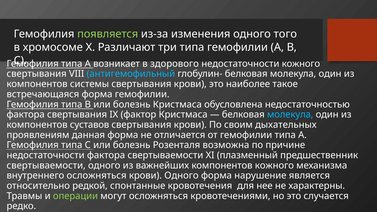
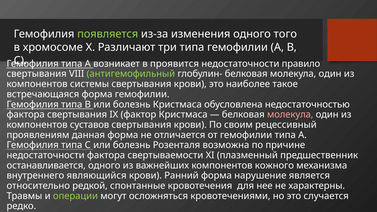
здорового: здорового -> проявится (175, 64)
недостаточности кожного: кожного -> правило (301, 64)
антигемофильный colour: light blue -> light green (131, 74)
молекула colour: light blue -> pink (290, 115)
дыхательных: дыхательных -> рецессивный (286, 125)
свертываемости: свертываемости -> останавливается (46, 165)
внутреннего осложняться: осложняться -> являющийся (97, 176)
крови Одного: Одного -> Ранний (181, 176)
